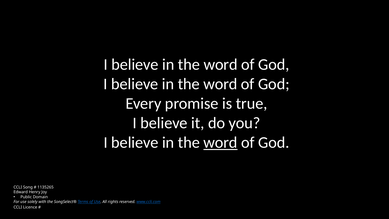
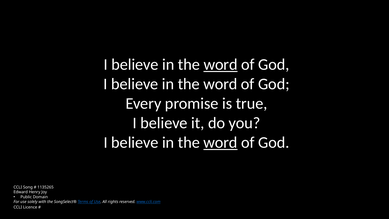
word underline: none -> present (221, 64)
